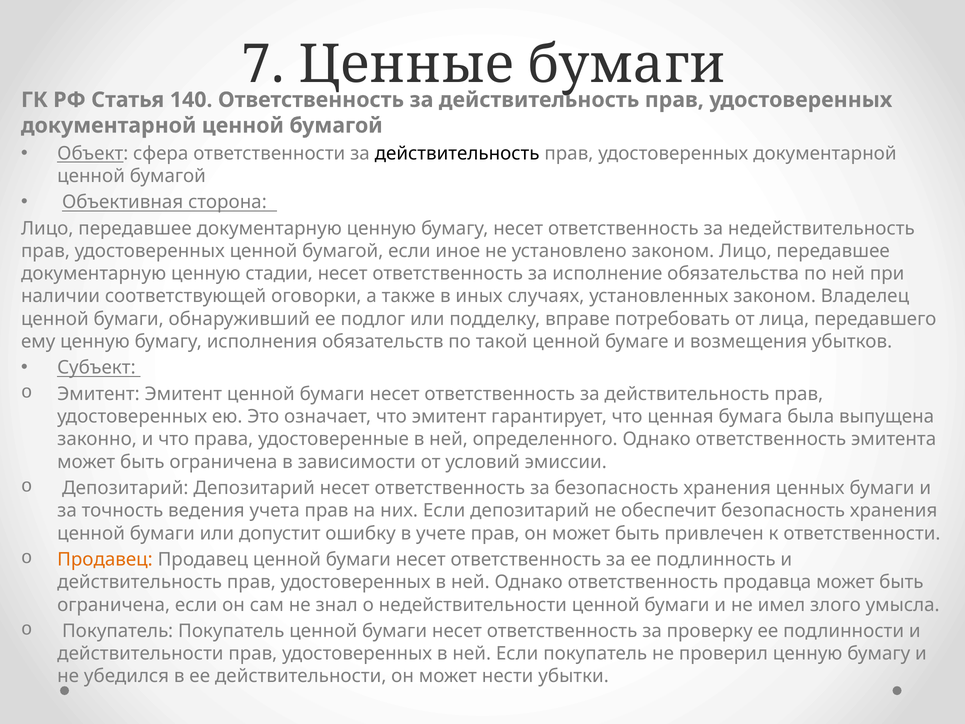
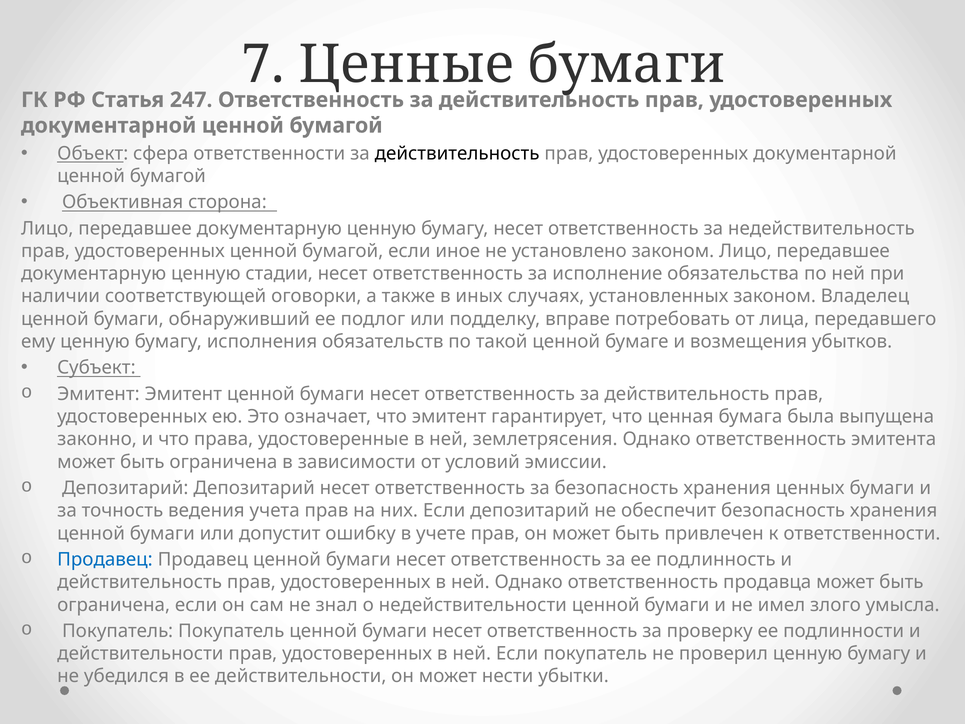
140: 140 -> 247 (191, 100)
определенного: определенного -> землетрясения (545, 439)
Продавец colour: orange -> blue (105, 559)
